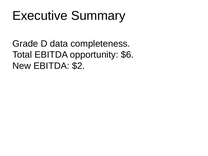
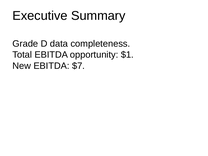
$6: $6 -> $1 (127, 55)
$2: $2 -> $7 (78, 66)
